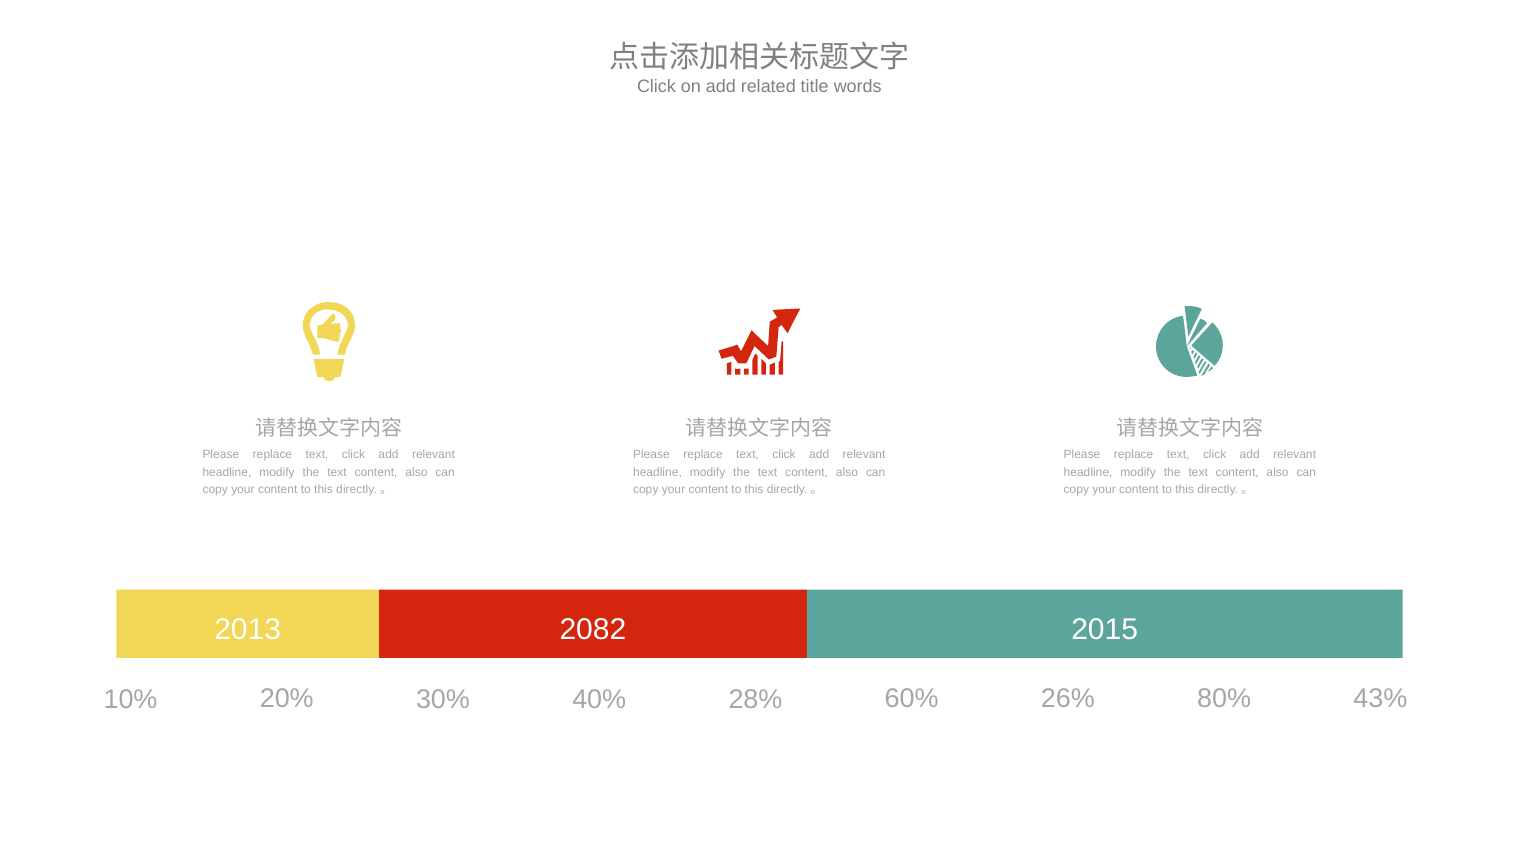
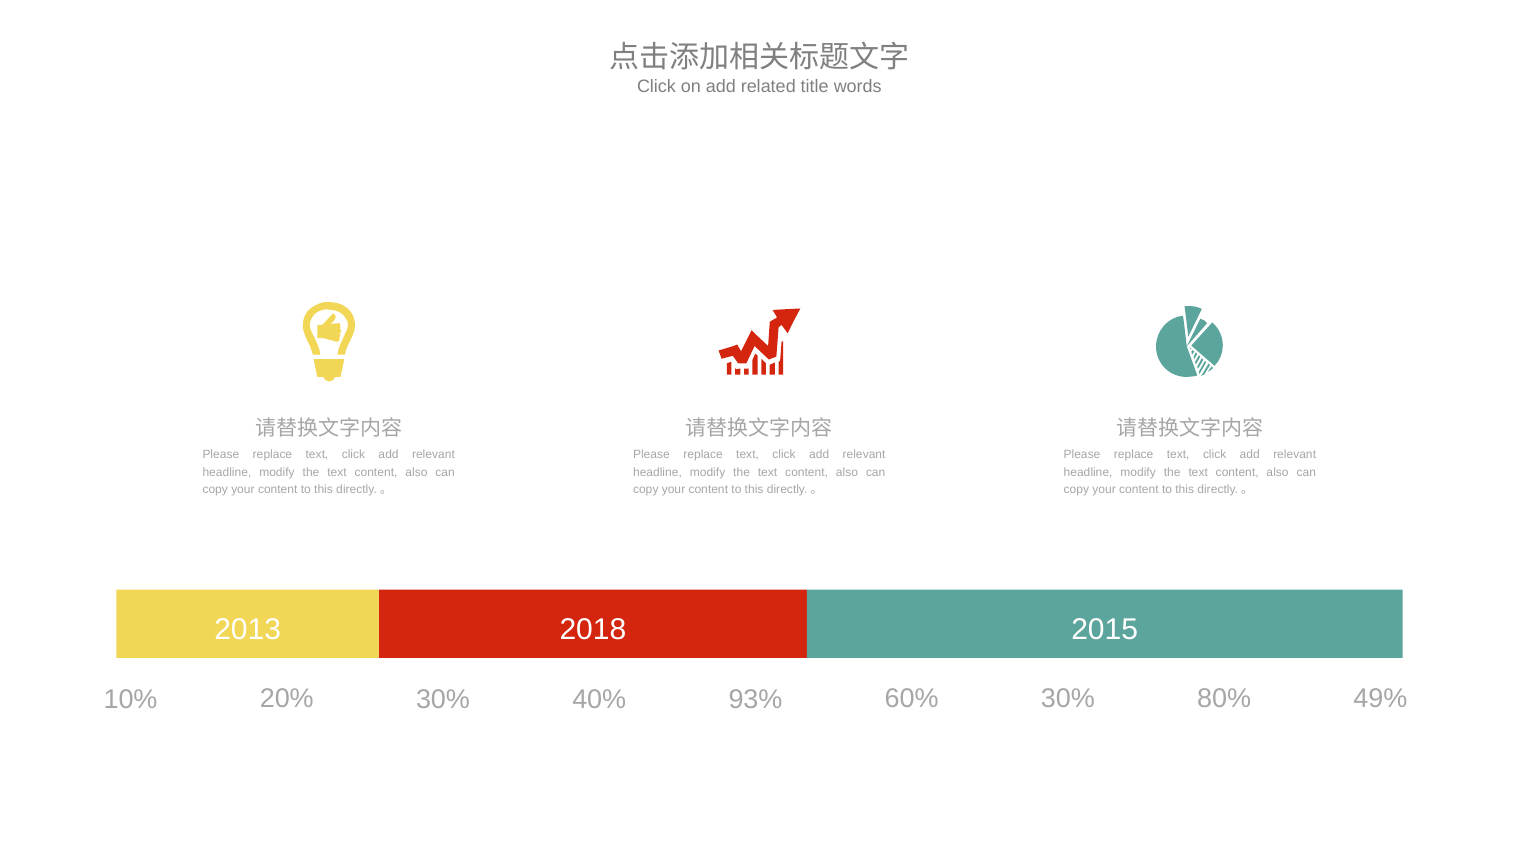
2082: 2082 -> 2018 (593, 630)
28%: 28% -> 93% (755, 700)
60% 26%: 26% -> 30% (1068, 699)
43%: 43% -> 49% (1380, 699)
